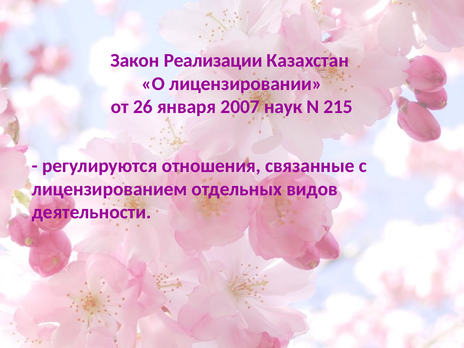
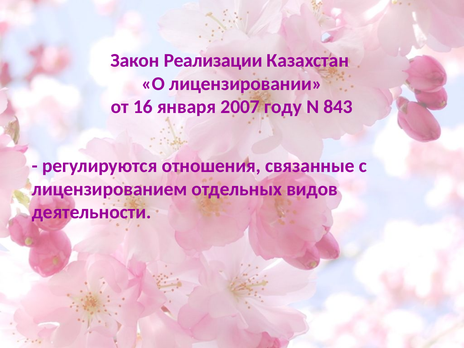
26: 26 -> 16 (143, 107)
наук: наук -> году (283, 107)
215: 215 -> 843 (338, 107)
